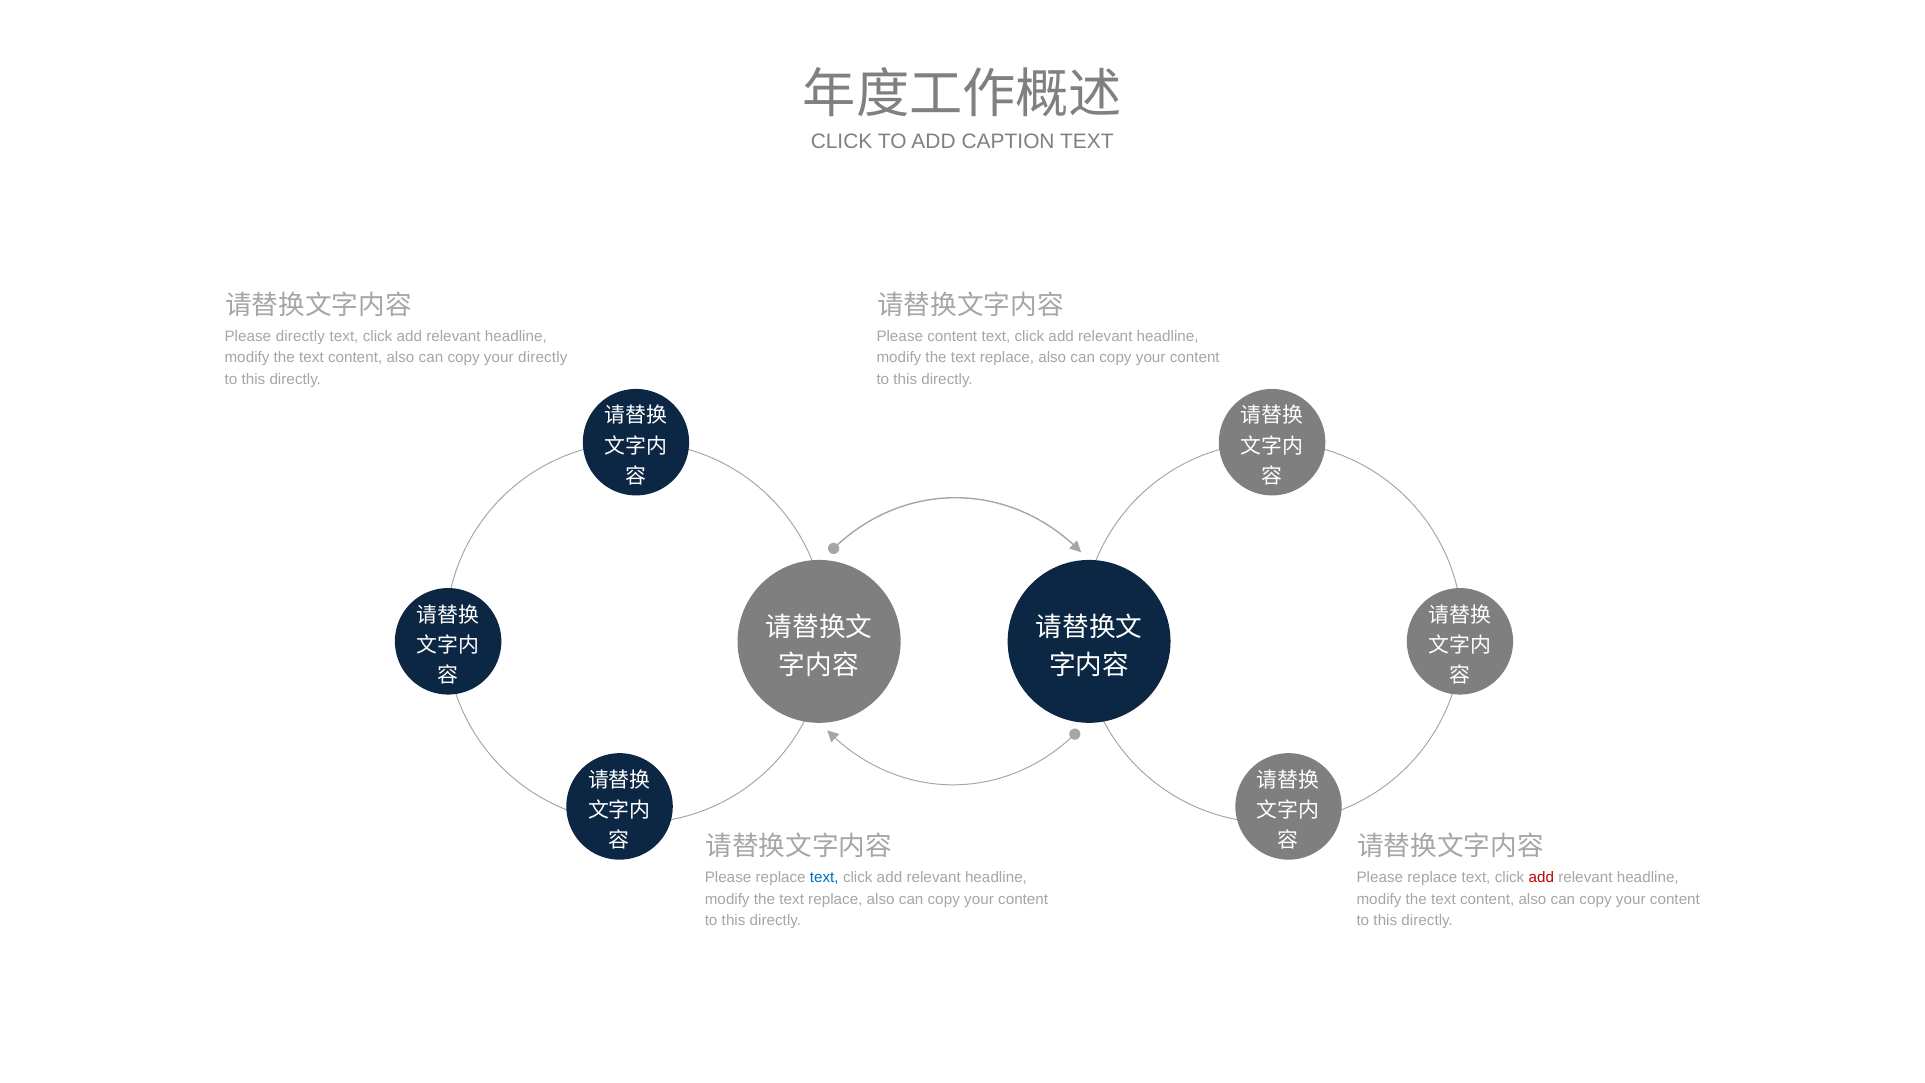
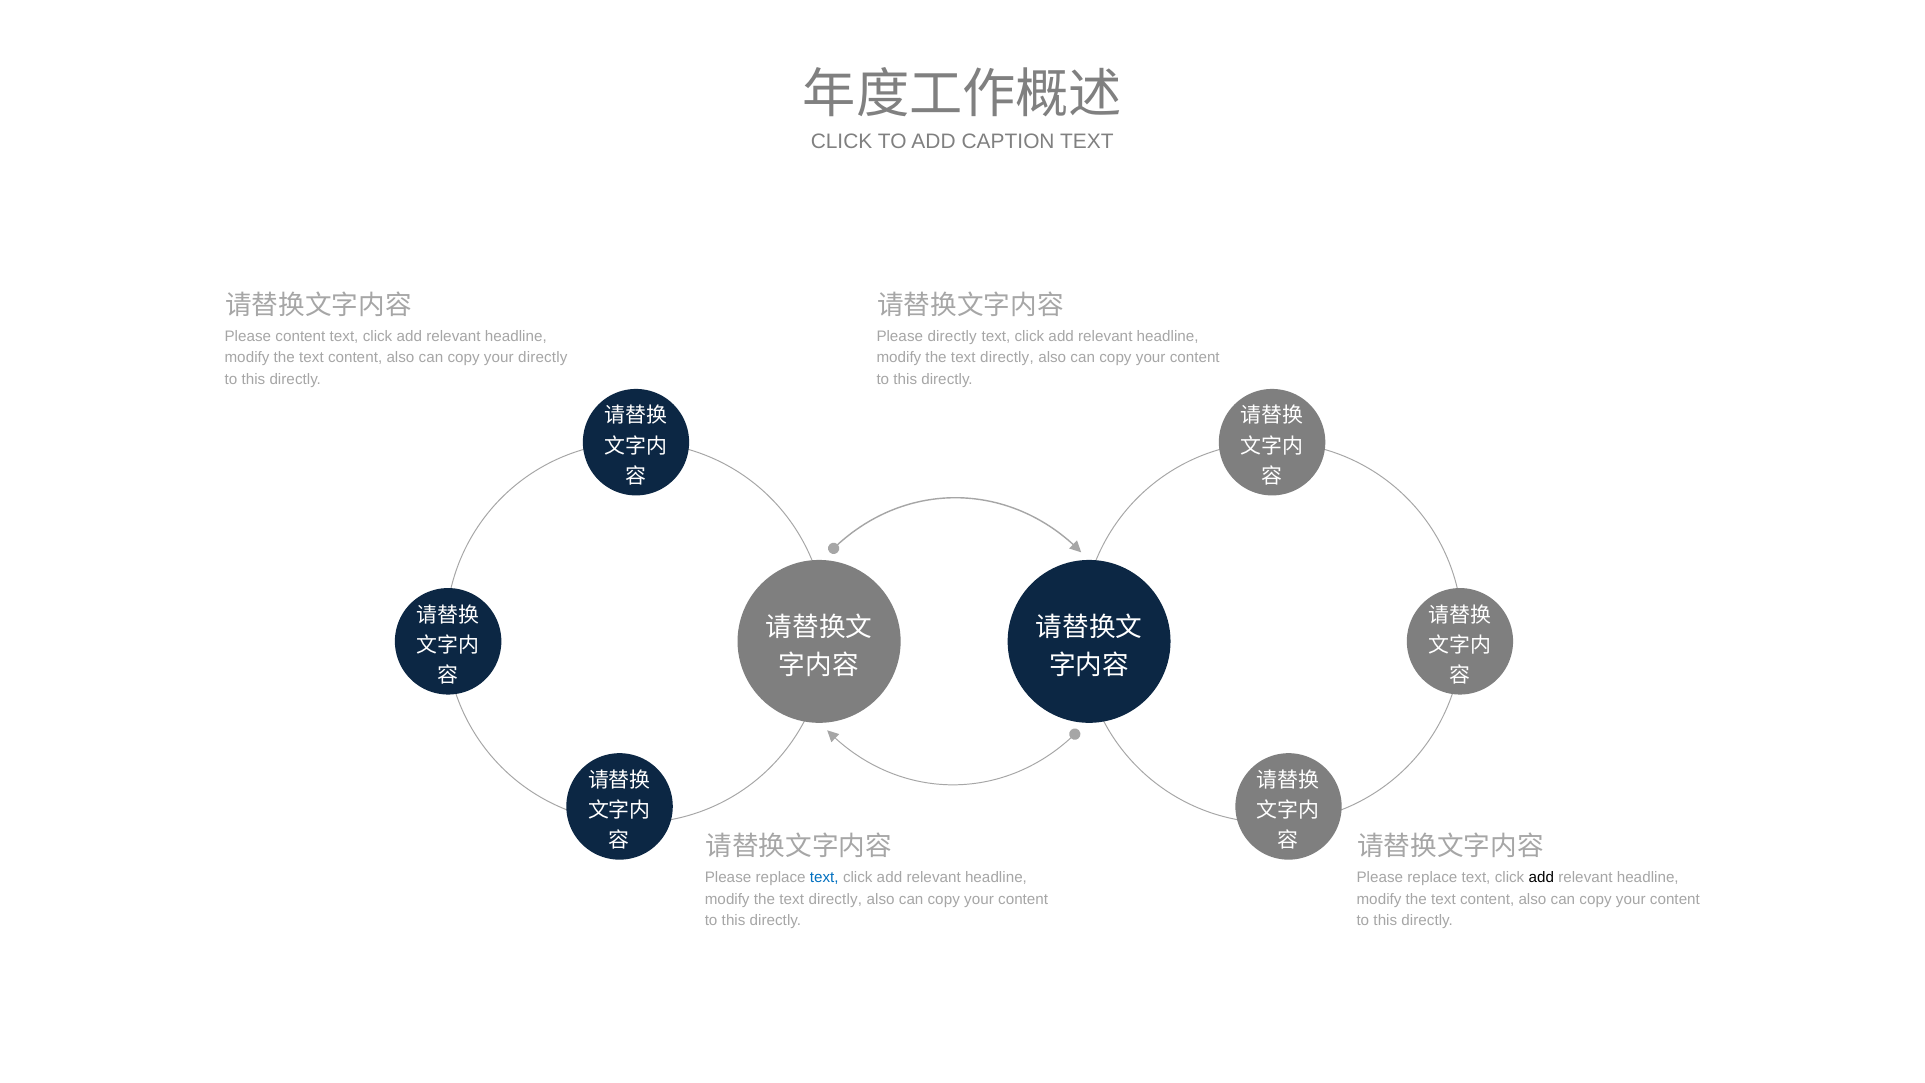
Please directly: directly -> content (300, 336)
Please content: content -> directly (952, 336)
replace: replace -> directly (1007, 358)
add colour: red -> black (1541, 877)
replace: replace -> directly (835, 899)
